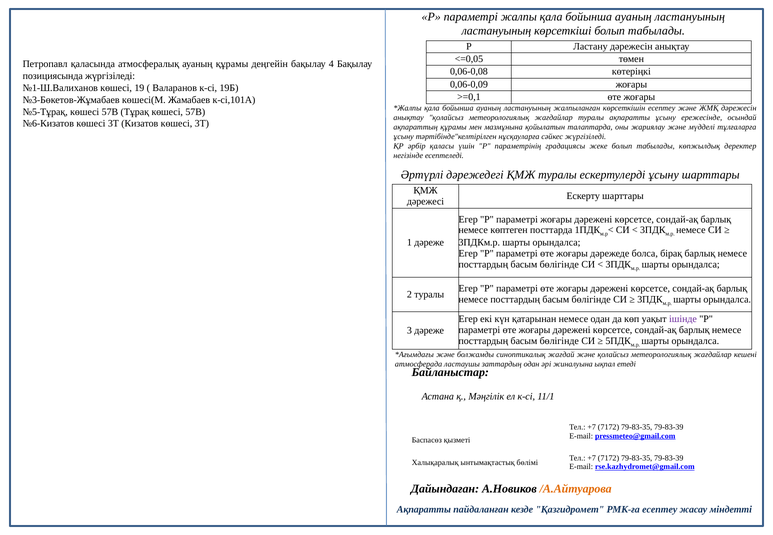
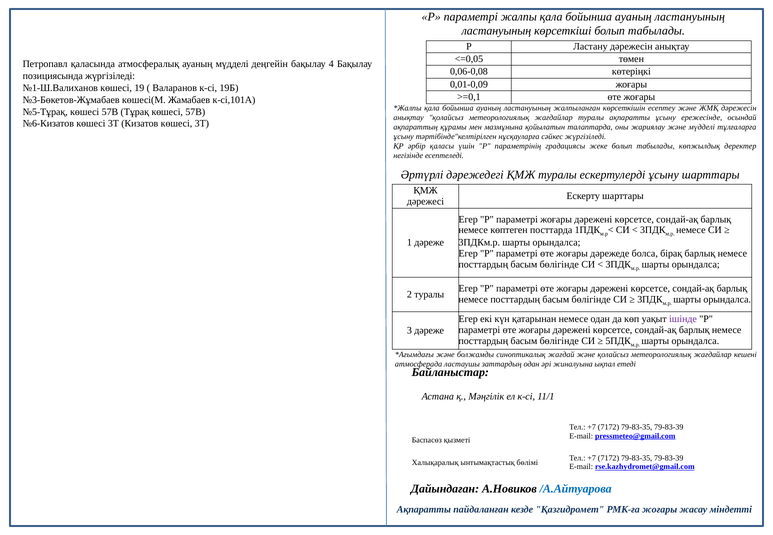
ауаның құрамы: құрамы -> мүдделі (232, 64)
0,06-0,09: 0,06-0,09 -> 0,01-0,09 (469, 84)
/А.Айтуарова colour: orange -> blue (576, 489)
РМК-ға есептеу: есептеу -> жоғары (660, 510)
